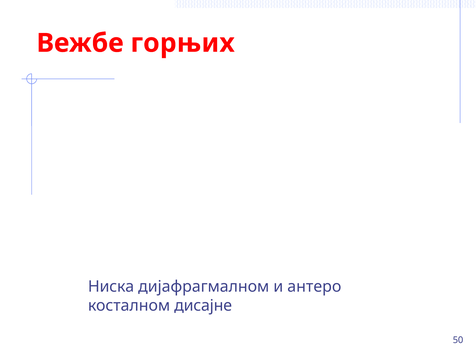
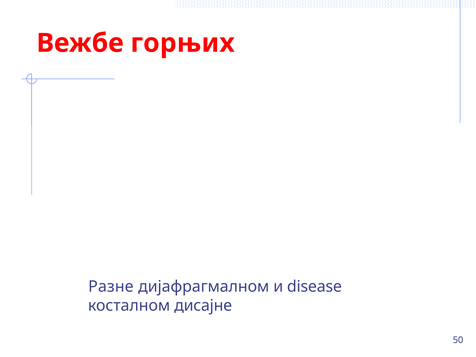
Ниска: Ниска -> Разне (111, 287)
антеро: антеро -> disease (314, 287)
